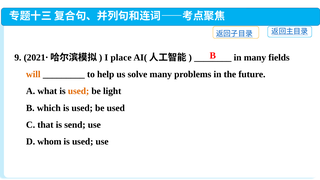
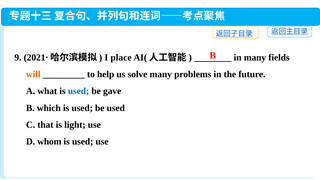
used colour: orange -> blue (79, 91)
light: light -> gave (112, 91)
send: send -> light (75, 125)
